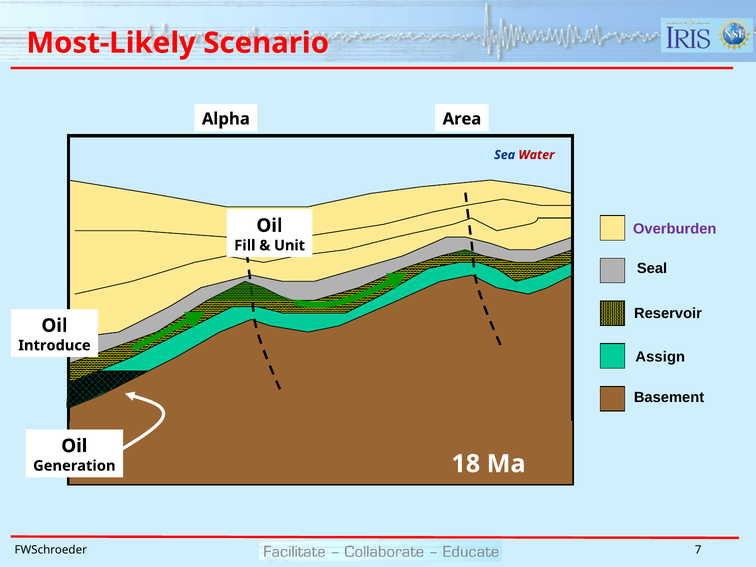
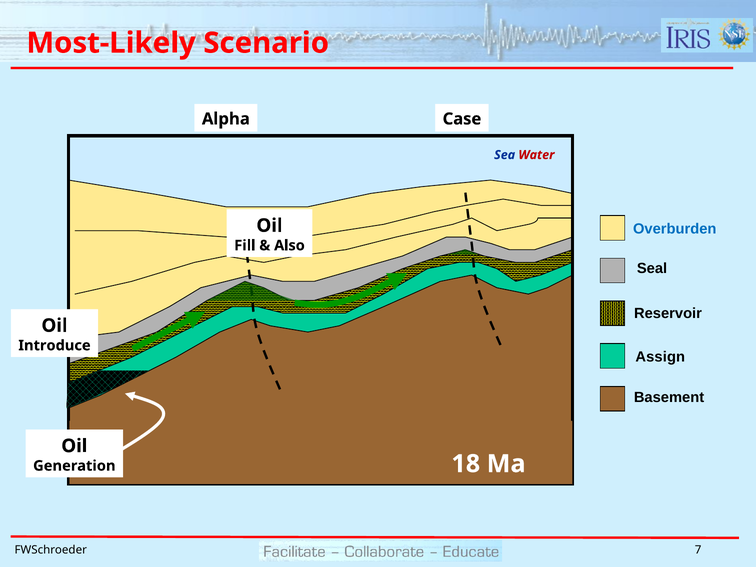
Area: Area -> Case (462, 119)
Overburden colour: purple -> blue (675, 229)
Unit: Unit -> Also (289, 245)
